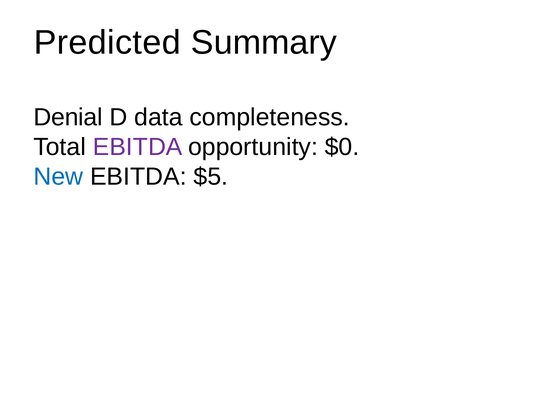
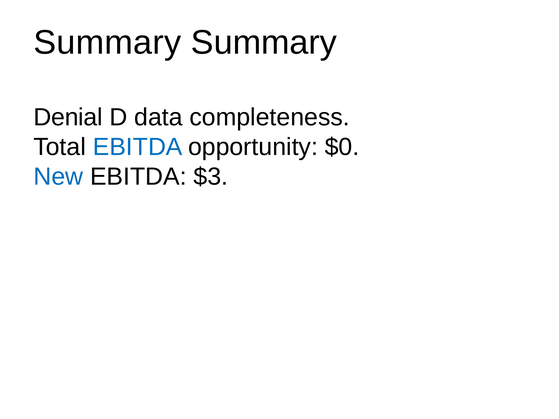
Predicted: Predicted -> Summary (107, 42)
EBITDA colour: purple -> blue (138, 147)
$5: $5 -> $3 (211, 177)
